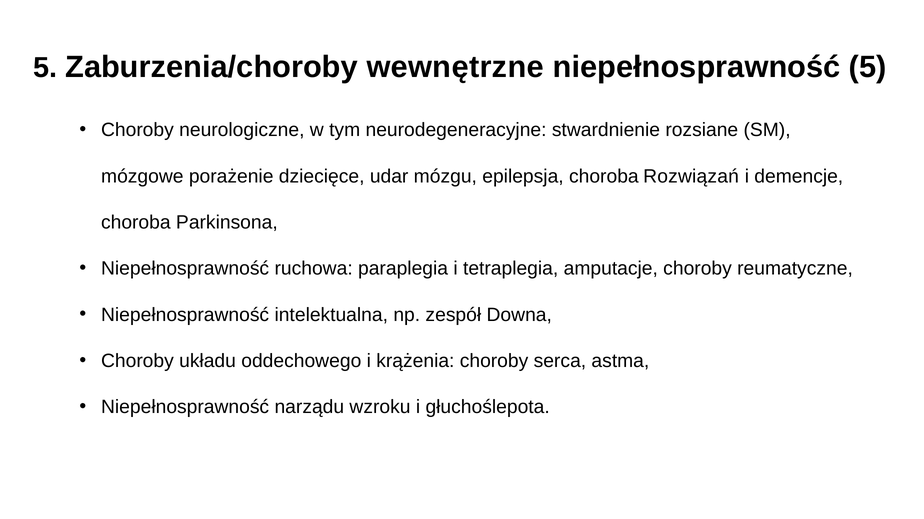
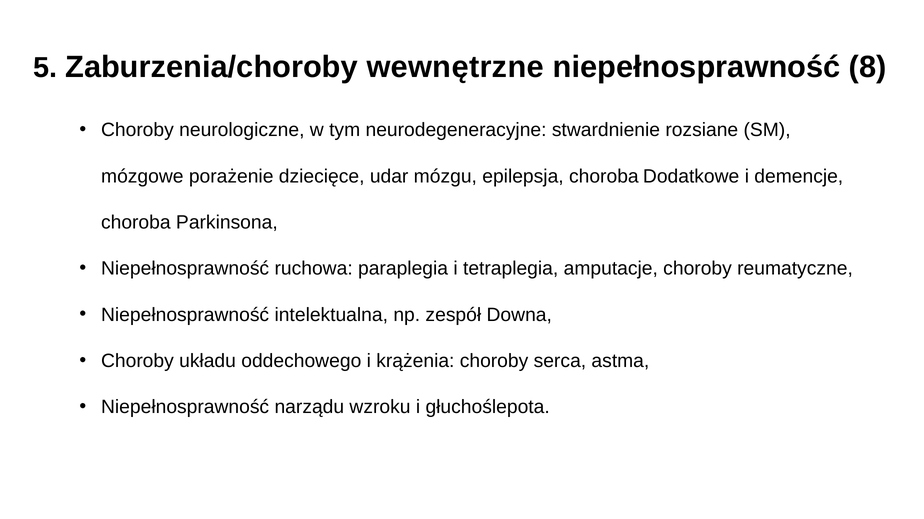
niepełnosprawność 5: 5 -> 8 (868, 67)
Rozwiązań: Rozwiązań -> Dodatkowe (691, 176)
